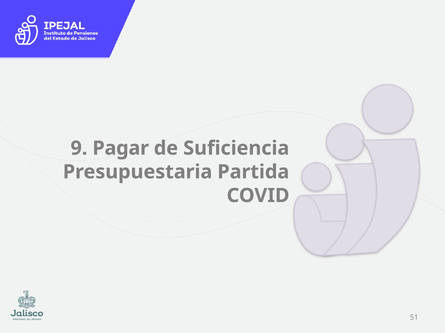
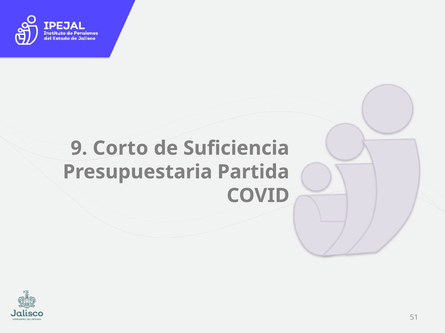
Pagar: Pagar -> Corto (120, 149)
